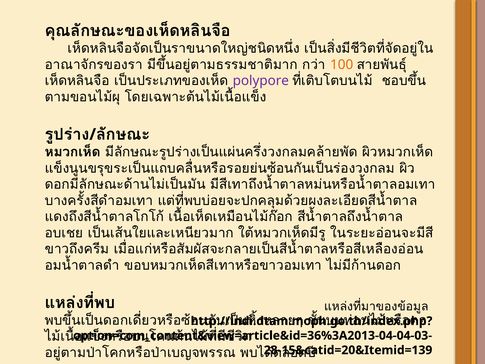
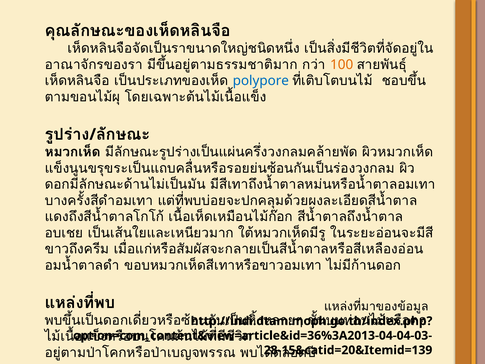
polypore colour: purple -> blue (261, 81)
